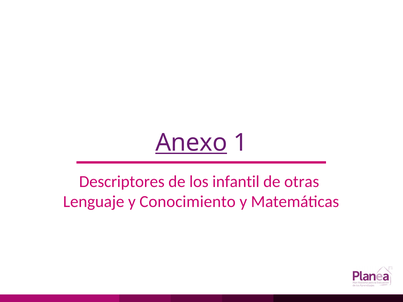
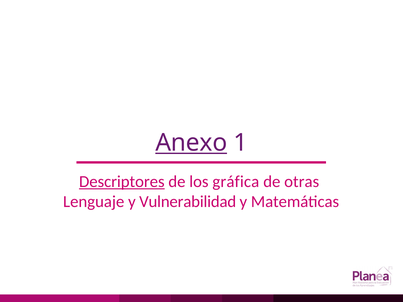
Descriptores underline: none -> present (122, 182)
infantil: infantil -> gráfica (236, 182)
Conocimiento: Conocimiento -> Vulnerabilidad (188, 202)
